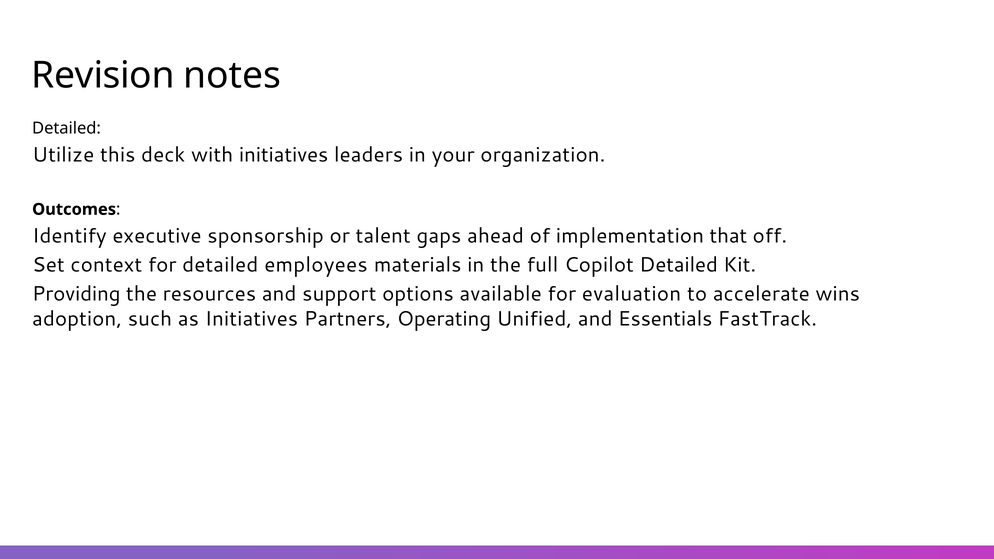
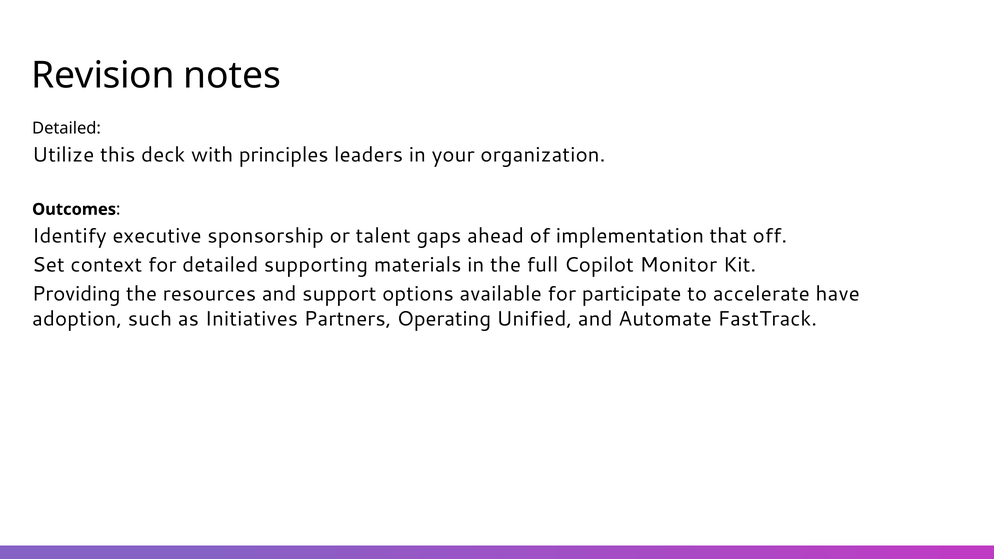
with initiatives: initiatives -> principles (284, 155)
employees: employees -> supporting (316, 265)
Copilot Detailed: Detailed -> Monitor (678, 265)
evaluation: evaluation -> participate (632, 294)
wins: wins -> have (838, 294)
Essentials: Essentials -> Automate (665, 319)
